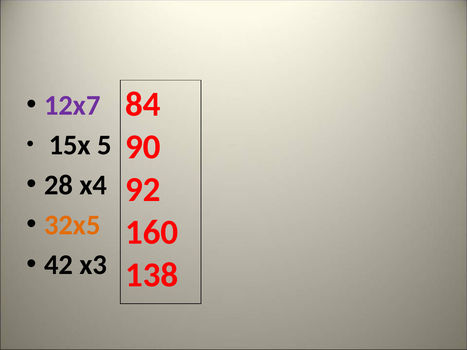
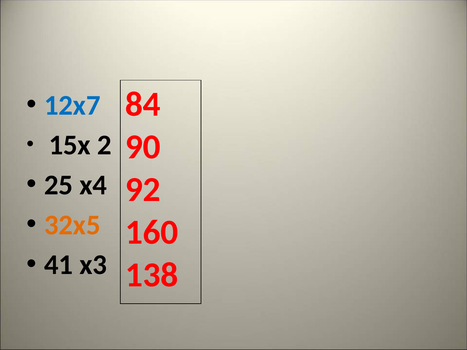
12х7 colour: purple -> blue (72, 105)
5: 5 -> 2 (104, 145)
28: 28 -> 25 (59, 185)
42: 42 -> 41 (59, 265)
